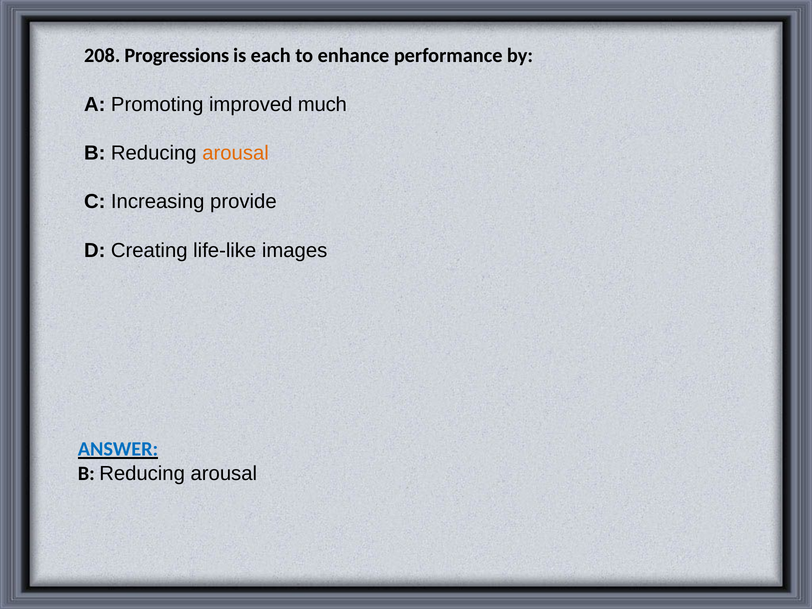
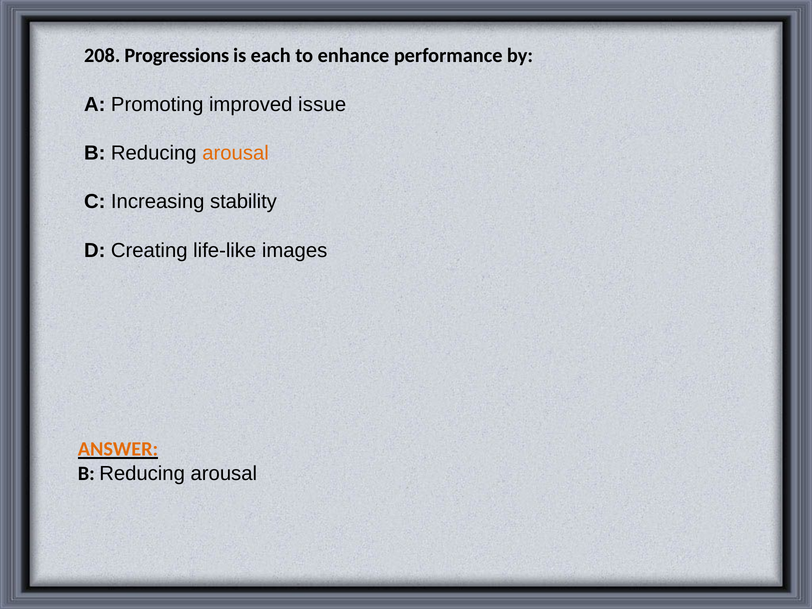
much: much -> issue (322, 104)
provide: provide -> stability (243, 202)
ANSWER colour: blue -> orange (118, 449)
